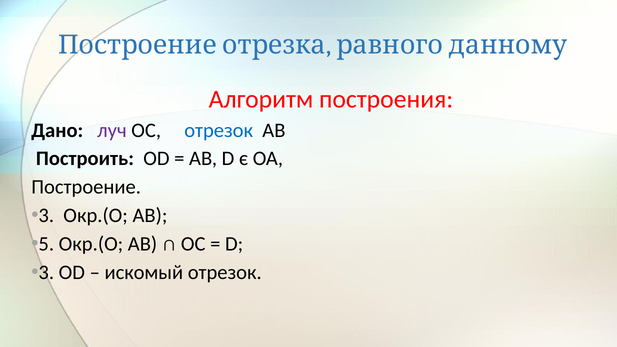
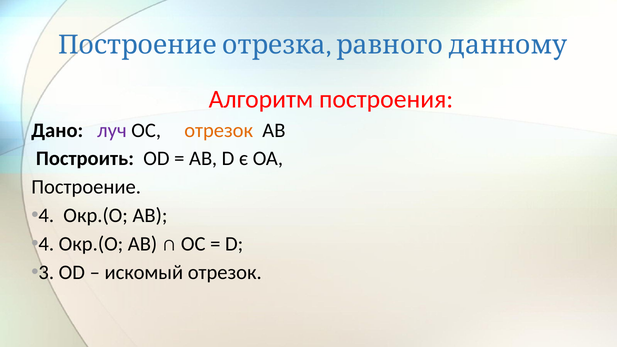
отрезок colour: blue -> orange (219, 130)
3: 3 -> 4 (46, 215)
5: 5 -> 4 (46, 244)
